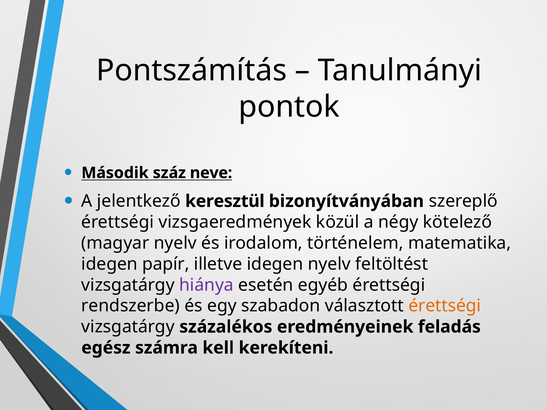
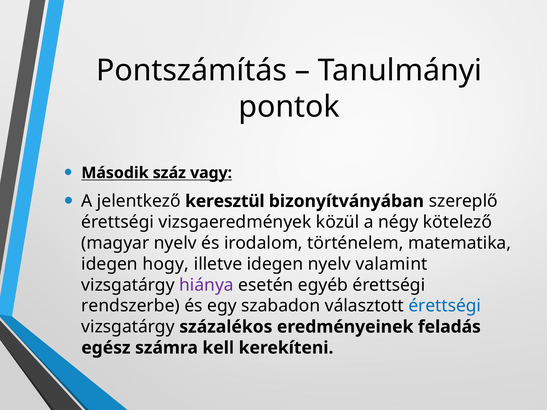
neve: neve -> vagy (211, 173)
papír: papír -> hogy (166, 264)
feltöltést: feltöltést -> valamint (392, 264)
érettségi colour: orange -> blue (445, 306)
